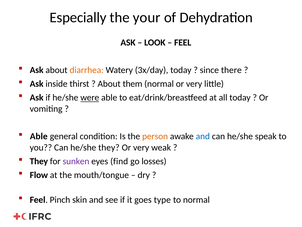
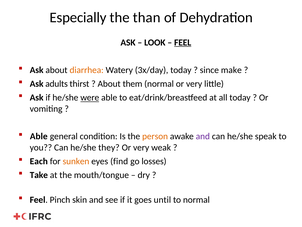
your: your -> than (147, 18)
FEEL underline: none -> present (183, 42)
there: there -> make (231, 70)
inside: inside -> adults (57, 84)
and colour: blue -> purple (203, 136)
They: They -> Each (39, 161)
sunken colour: purple -> orange (76, 161)
Flow: Flow -> Take (39, 175)
type: type -> until (162, 199)
